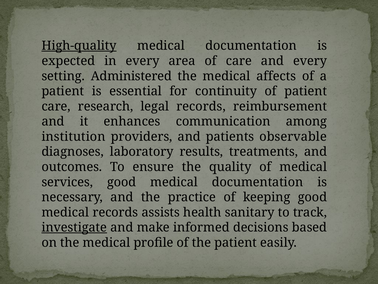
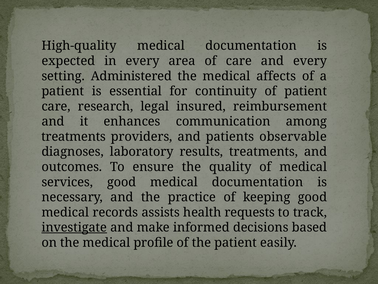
High-quality underline: present -> none (79, 46)
legal records: records -> insured (201, 106)
institution: institution -> treatments (74, 136)
sanitary: sanitary -> requests (250, 212)
